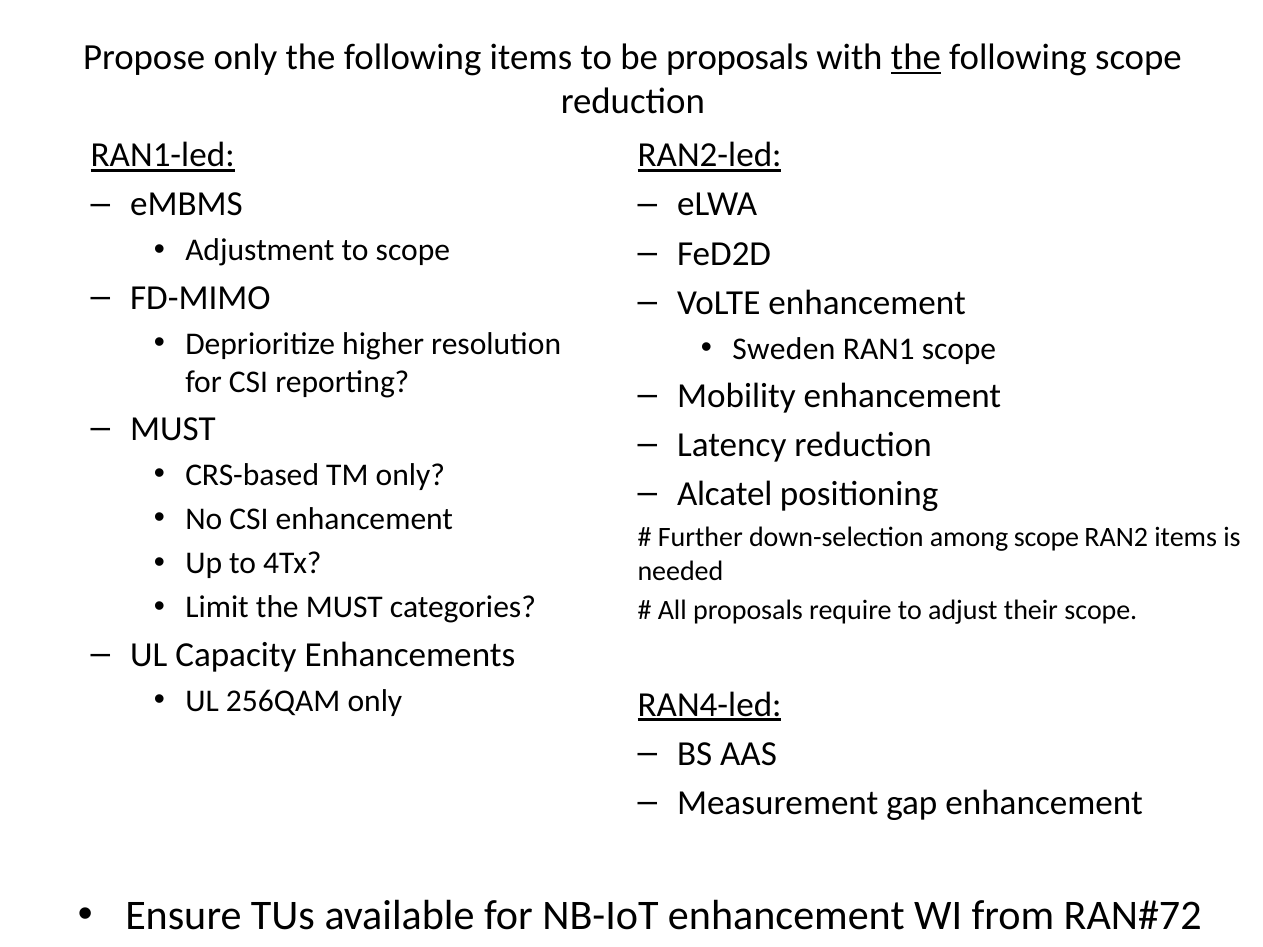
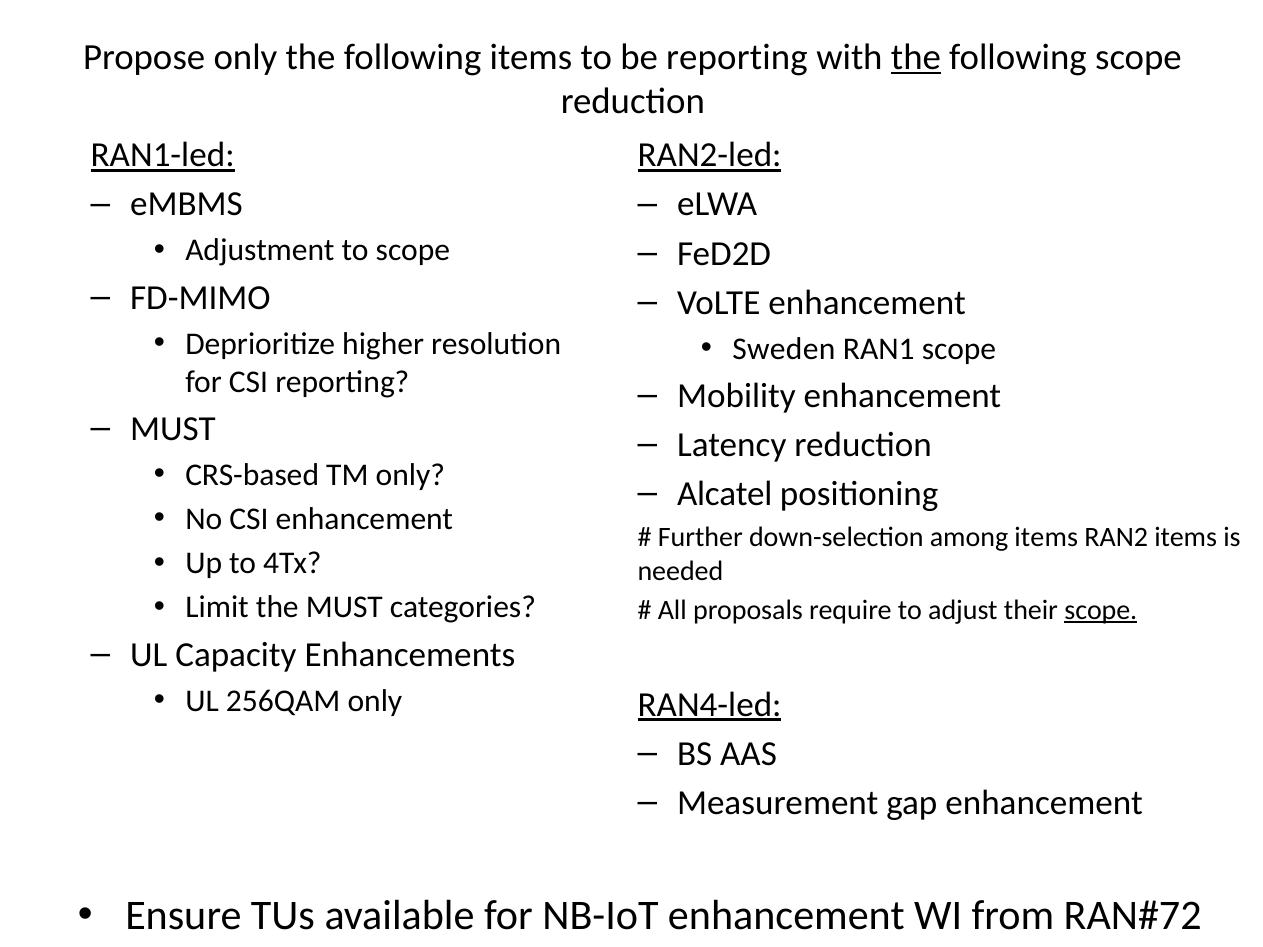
be proposals: proposals -> reporting (737, 57)
among scope: scope -> items (1046, 537)
scope underline: none -> present (1101, 610)
